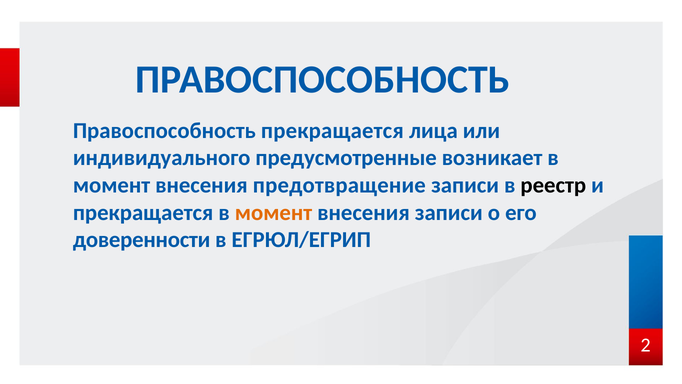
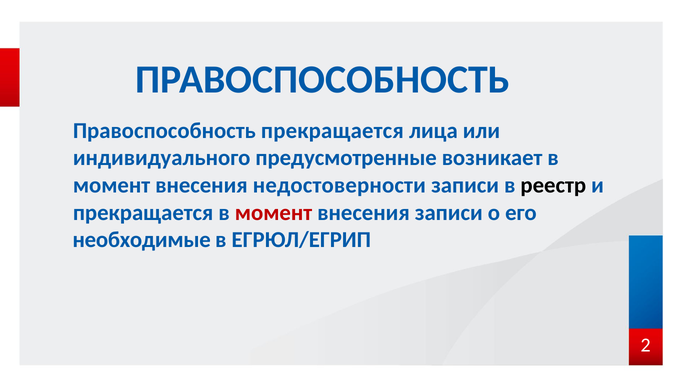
предотвращение: предотвращение -> недостоверности (339, 185)
момент colour: orange -> red (274, 212)
доверенности: доверенности -> необходимые (142, 240)
